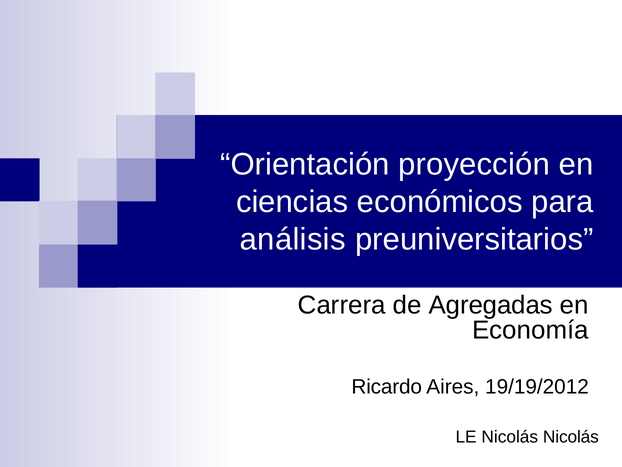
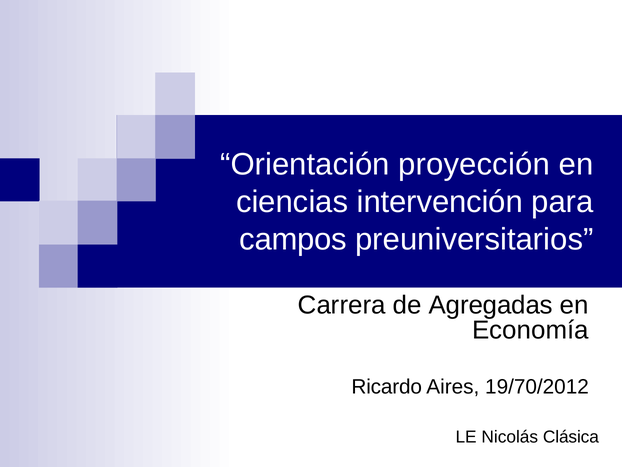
económicos: económicos -> intervención (440, 202)
análisis: análisis -> campos (293, 239)
19/19/2012: 19/19/2012 -> 19/70/2012 (537, 386)
Nicolás Nicolás: Nicolás -> Clásica (571, 437)
